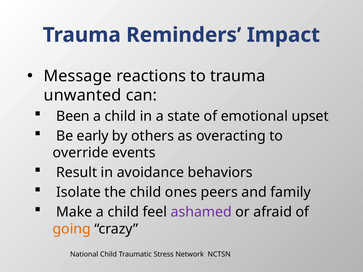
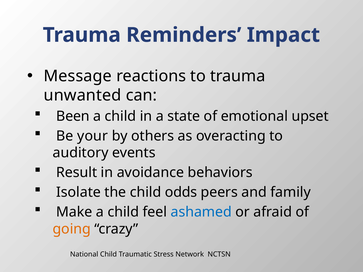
early: early -> your (93, 136)
override: override -> auditory (81, 153)
ones: ones -> odds (181, 192)
ashamed colour: purple -> blue (201, 212)
